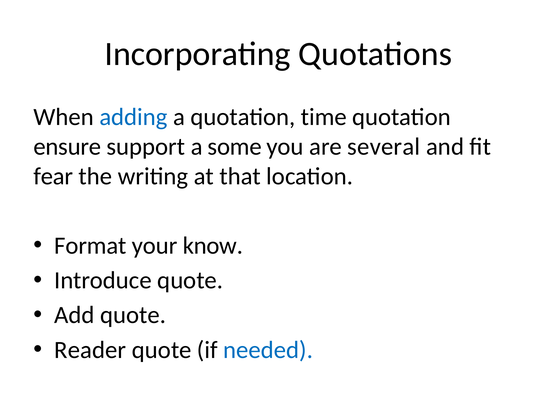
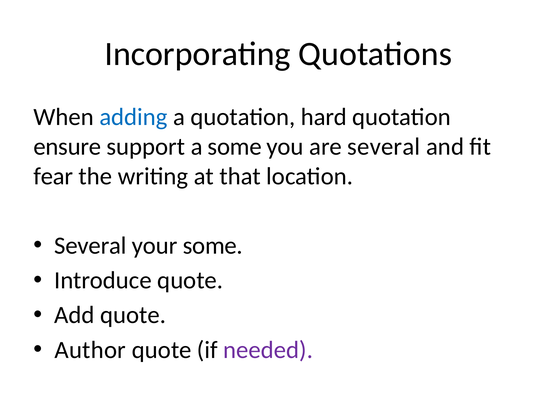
time: time -> hard (324, 117)
Format: Format -> Several (90, 246)
your know: know -> some (213, 246)
Reader: Reader -> Author (90, 350)
needed colour: blue -> purple (268, 350)
